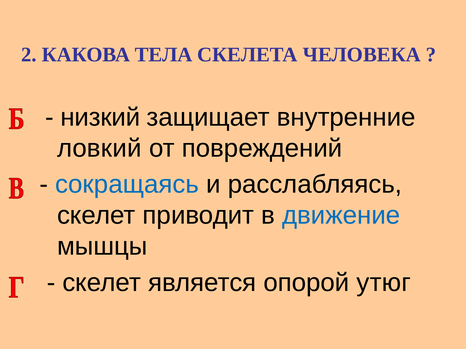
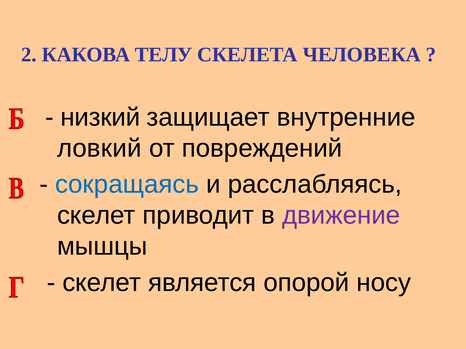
ТЕЛА: ТЕЛА -> ТЕЛУ (164, 55)
движение colour: blue -> purple (341, 216)
утюг: утюг -> носу (384, 283)
